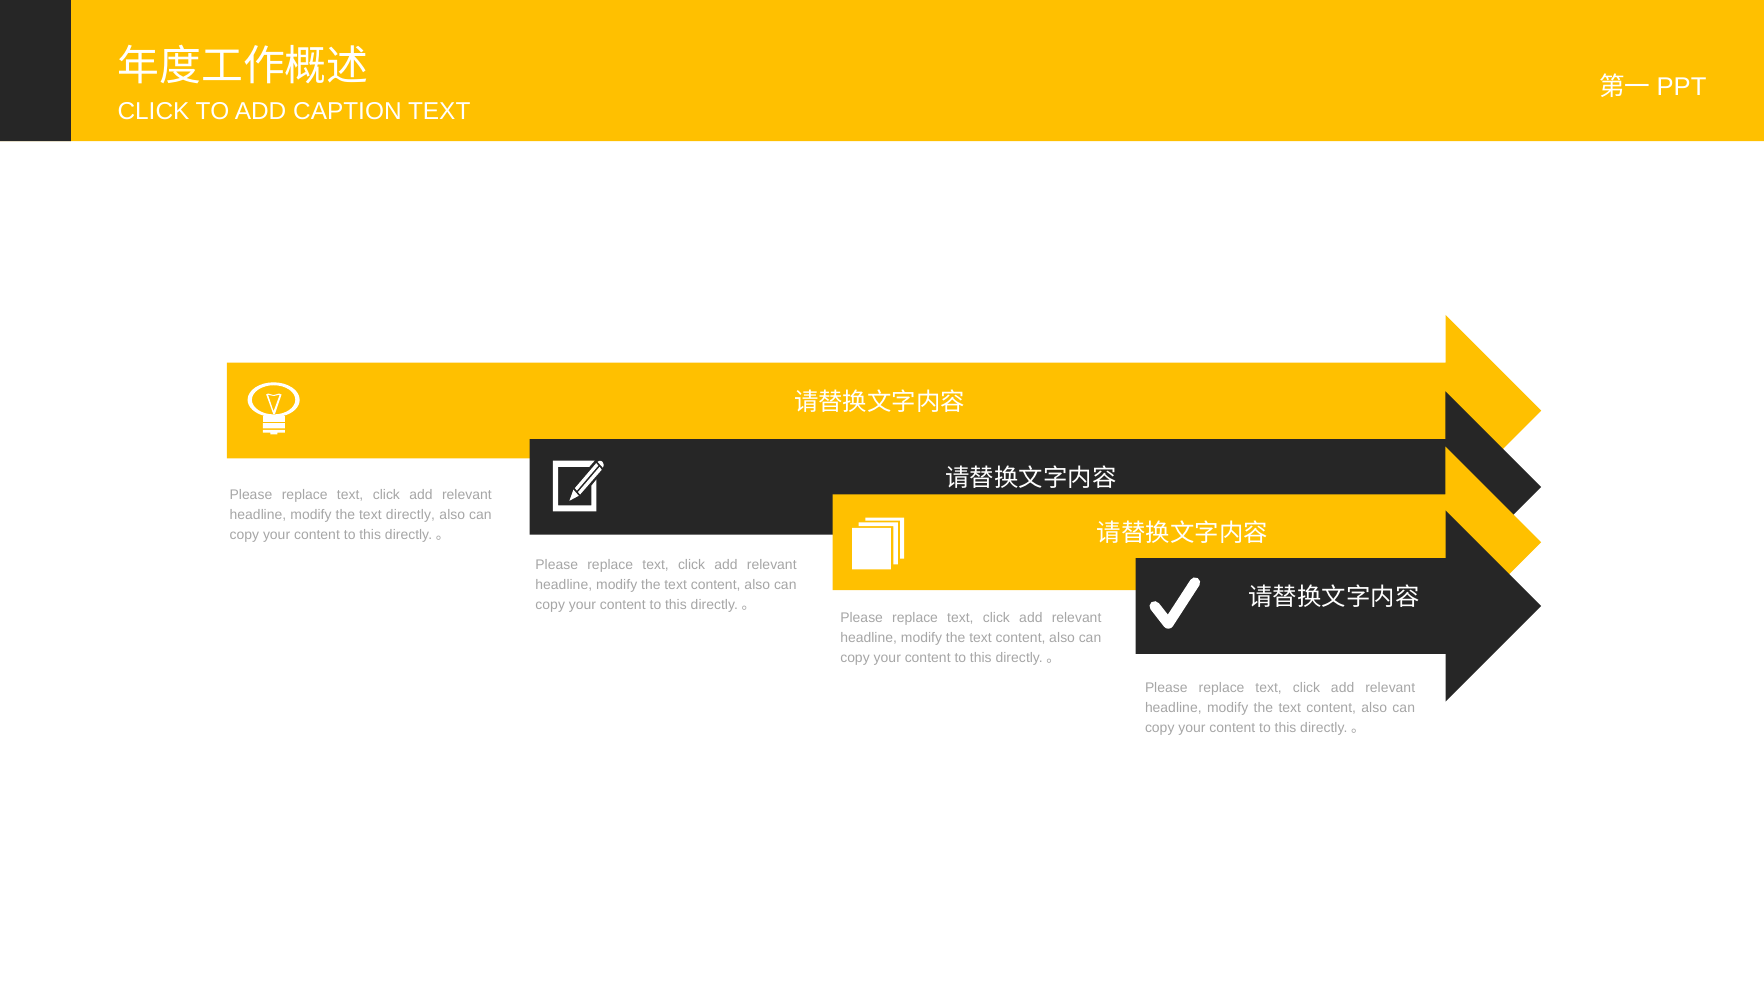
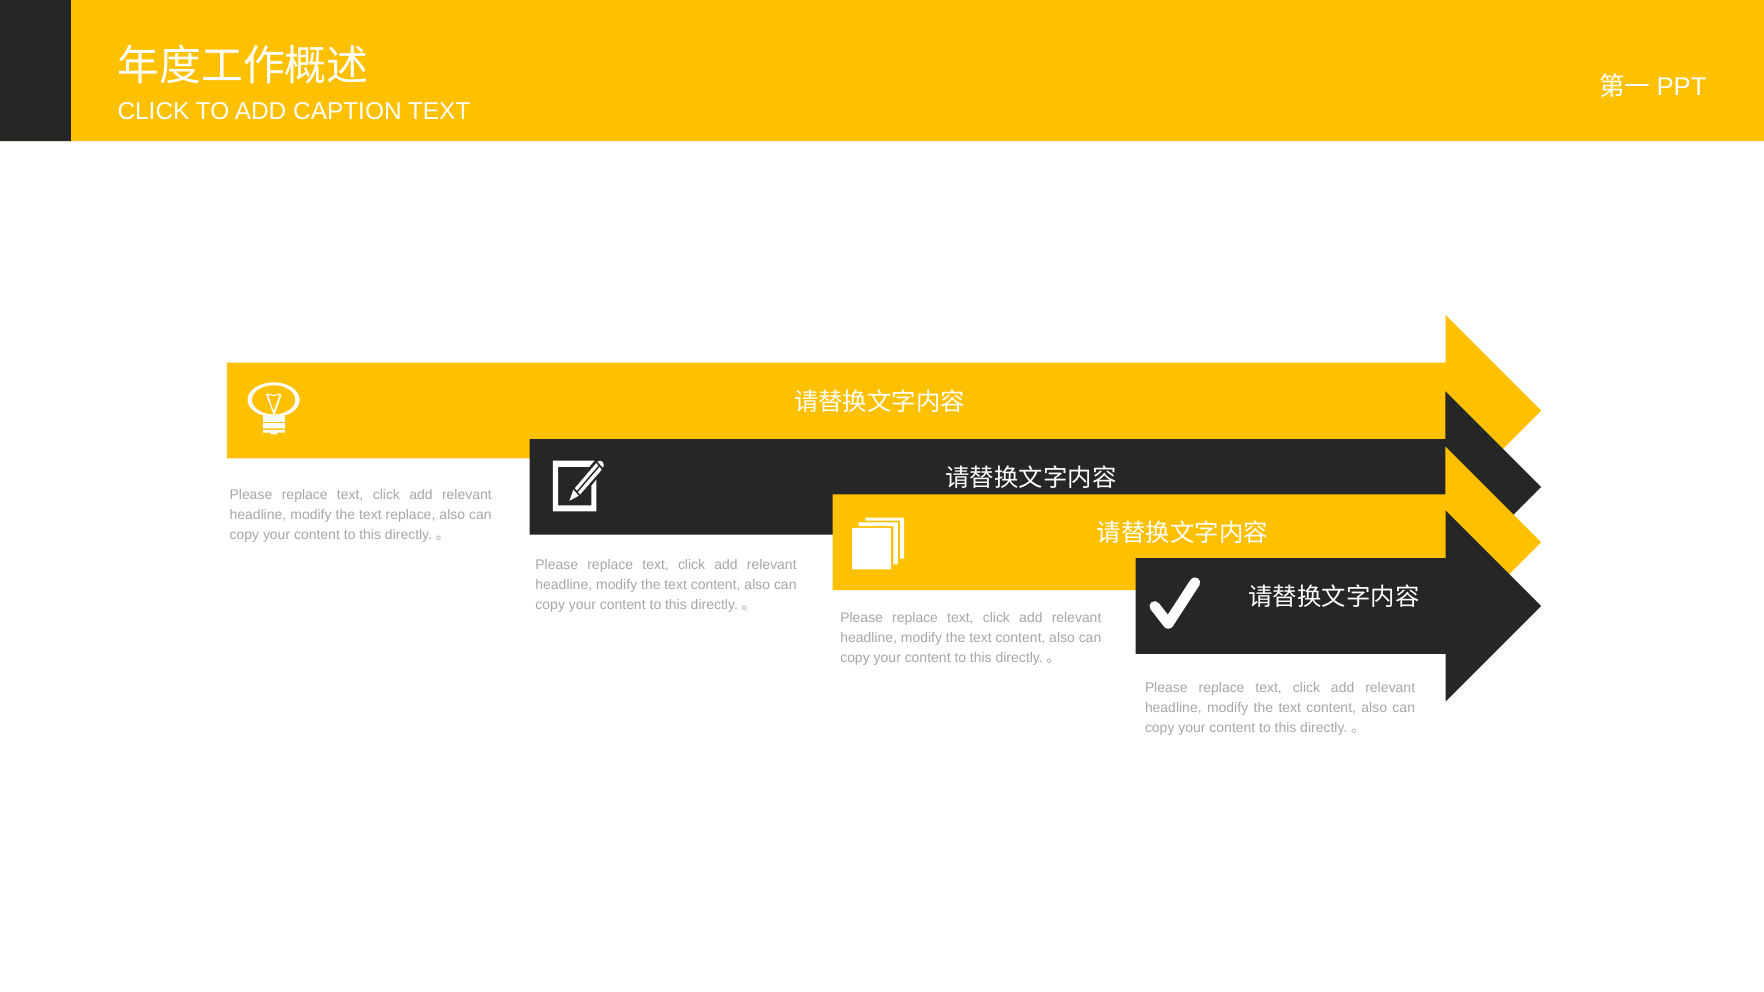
text directly: directly -> replace (411, 515)
